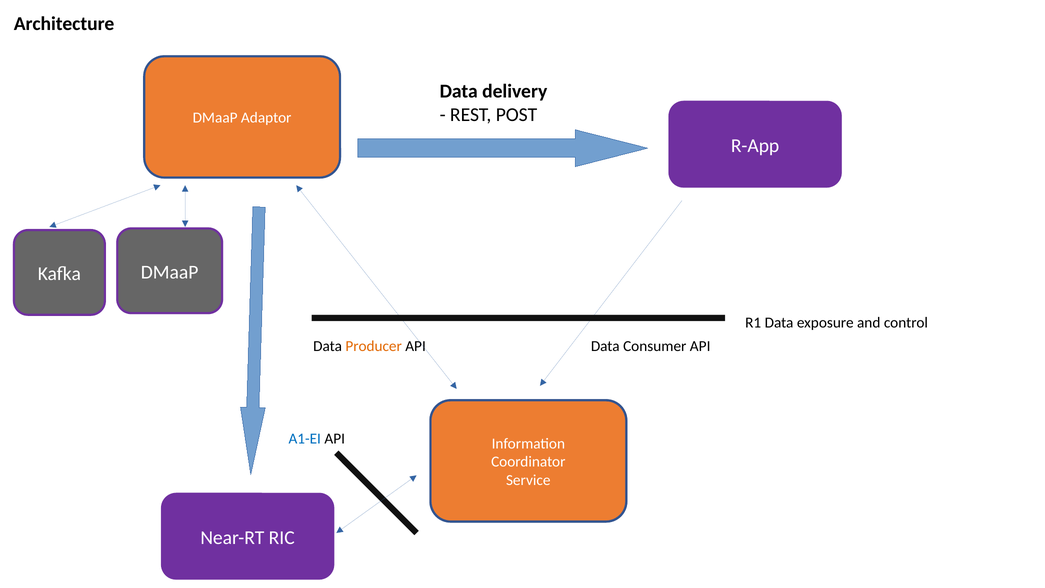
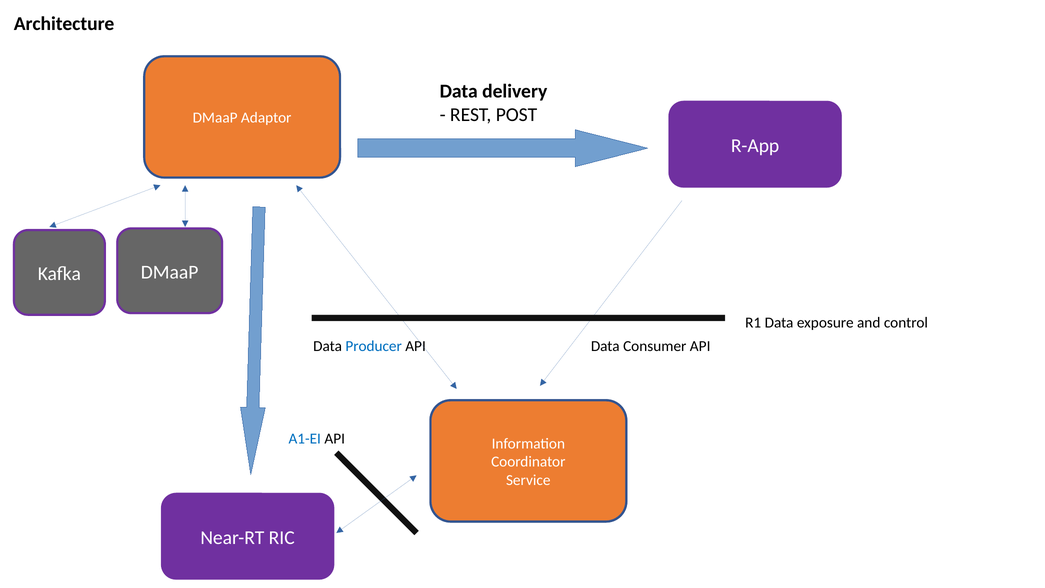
Producer colour: orange -> blue (374, 346)
